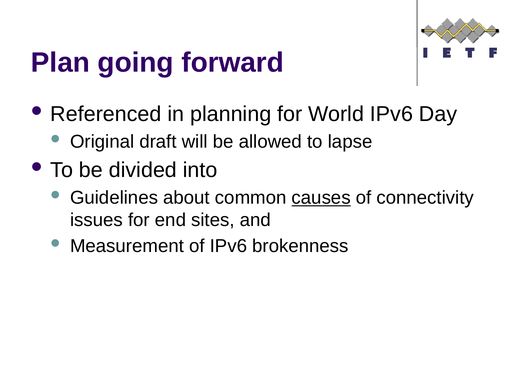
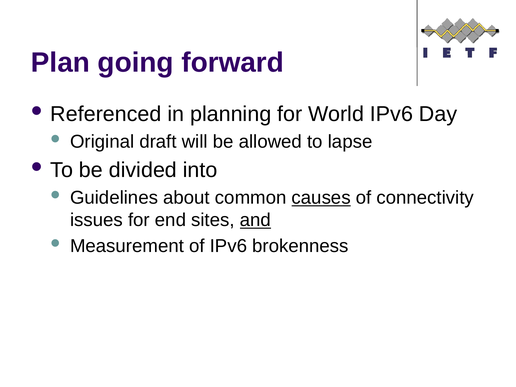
and underline: none -> present (255, 220)
